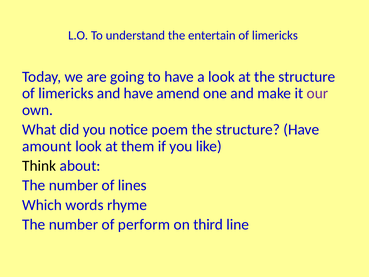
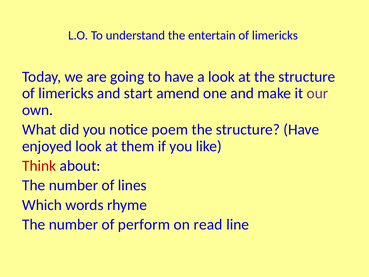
and have: have -> start (138, 93)
amount: amount -> enjoyed (47, 146)
Think colour: black -> red (39, 166)
third: third -> read (208, 224)
